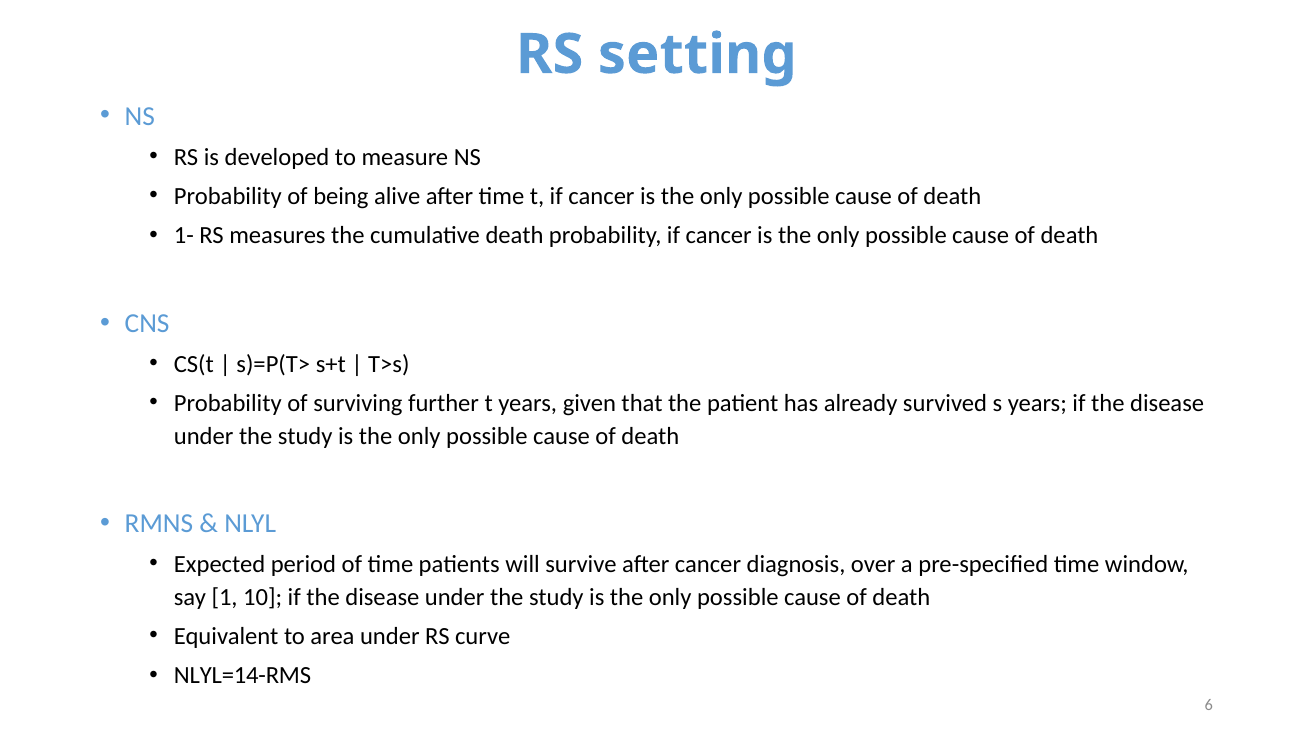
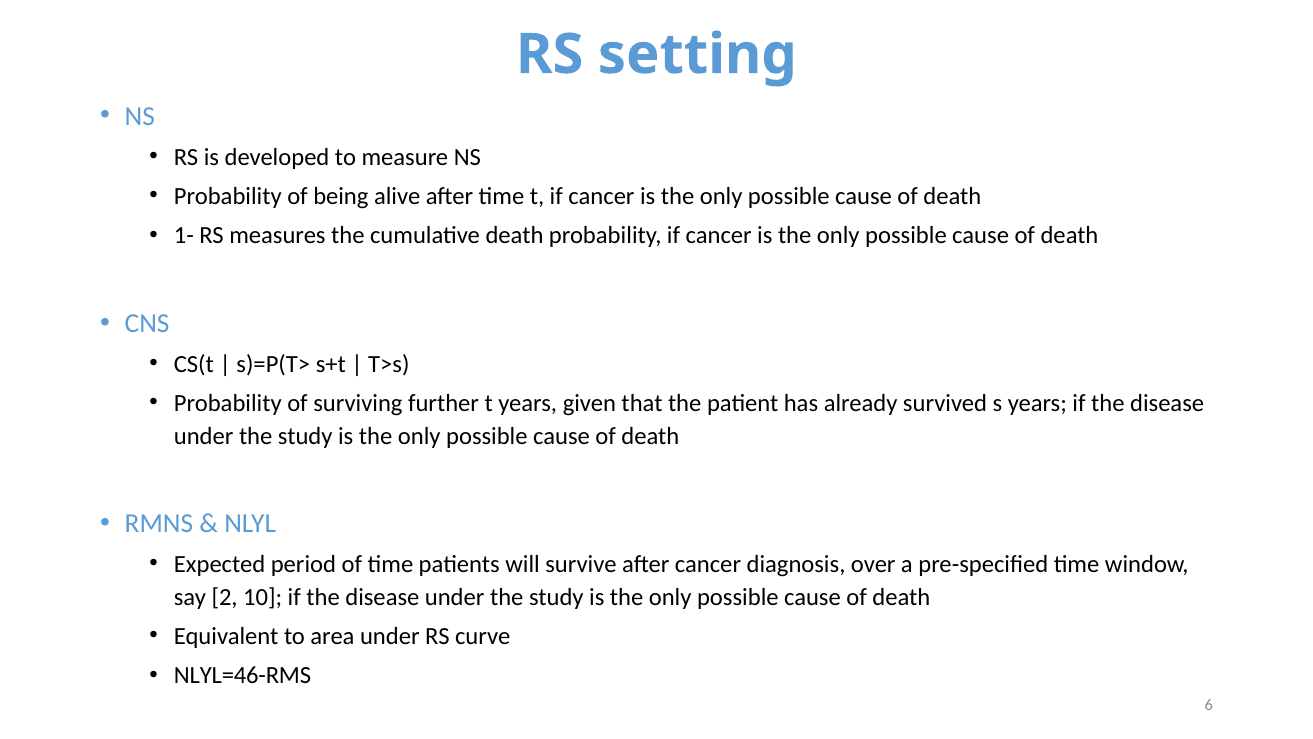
1: 1 -> 2 (225, 597)
NLYL=14-RMS: NLYL=14-RMS -> NLYL=46-RMS (243, 675)
